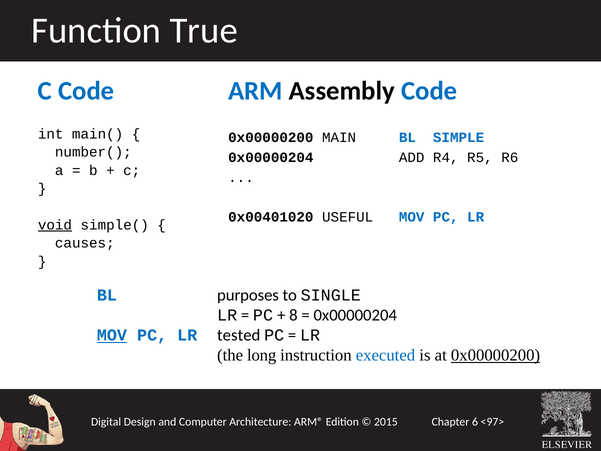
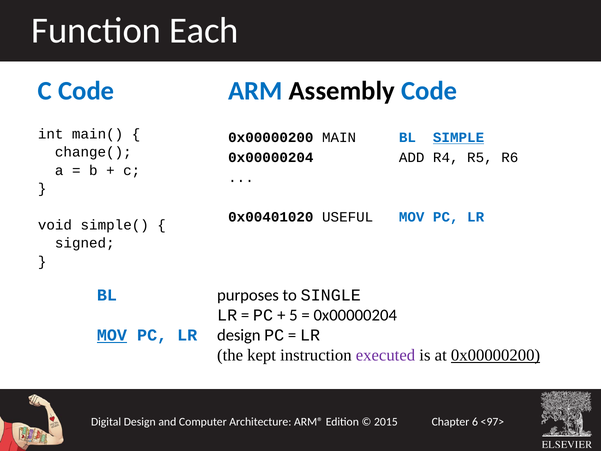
True: True -> Each (204, 31)
SIMPLE underline: none -> present (459, 138)
number(: number( -> change( (93, 152)
void underline: present -> none (55, 225)
causes: causes -> signed (85, 243)
8: 8 -> 5 (293, 315)
LR tested: tested -> design (239, 335)
long: long -> kept (262, 355)
executed colour: blue -> purple (385, 355)
